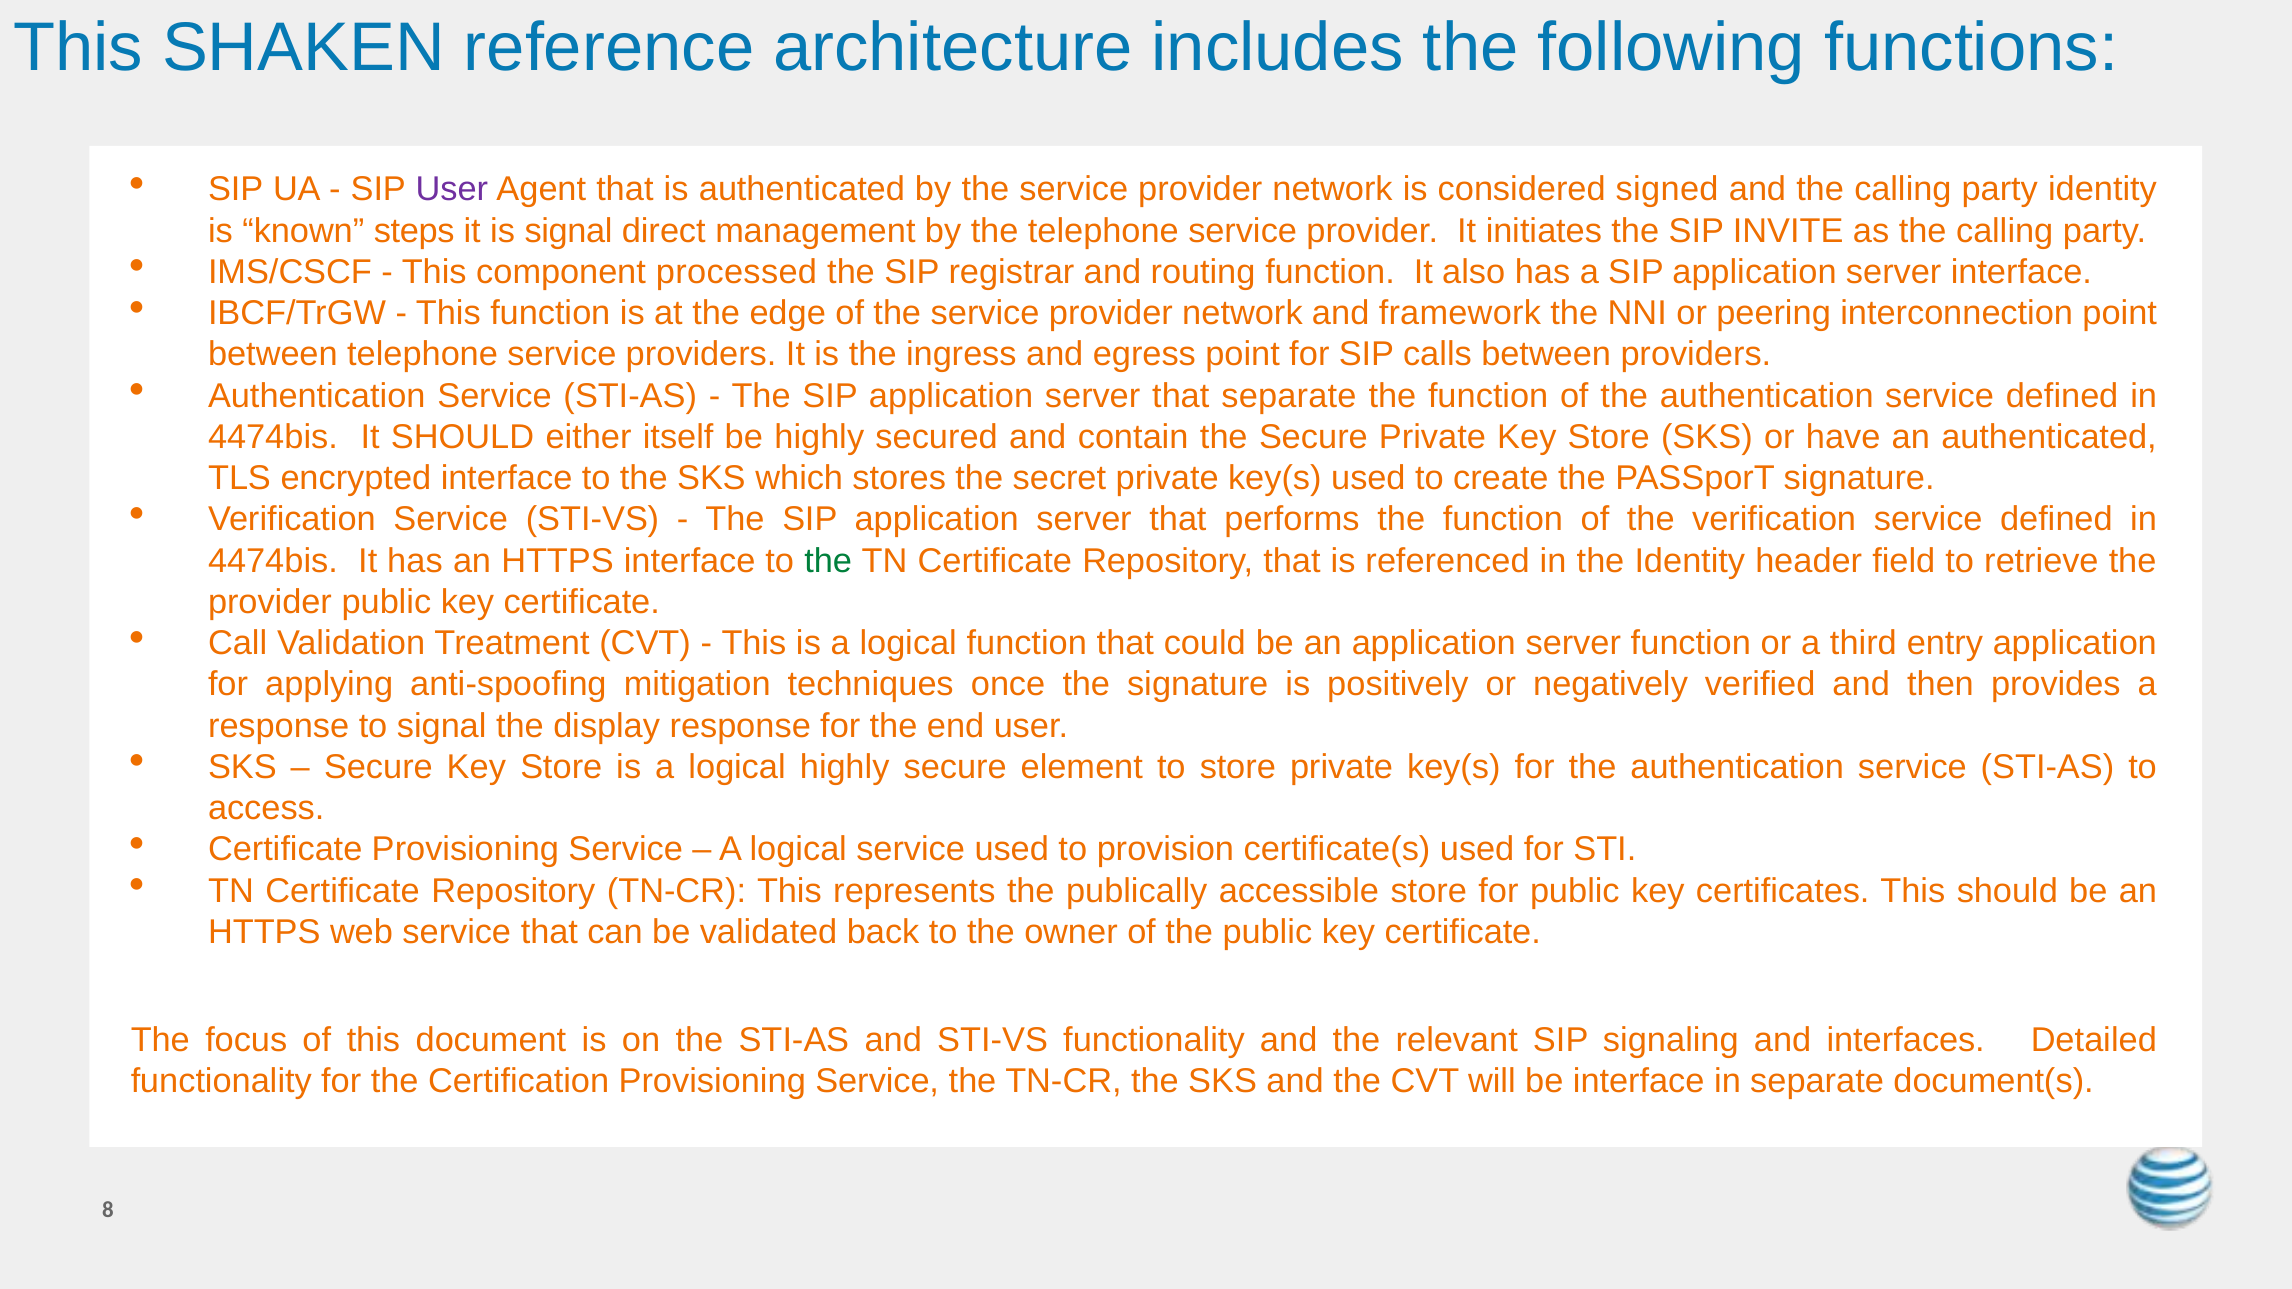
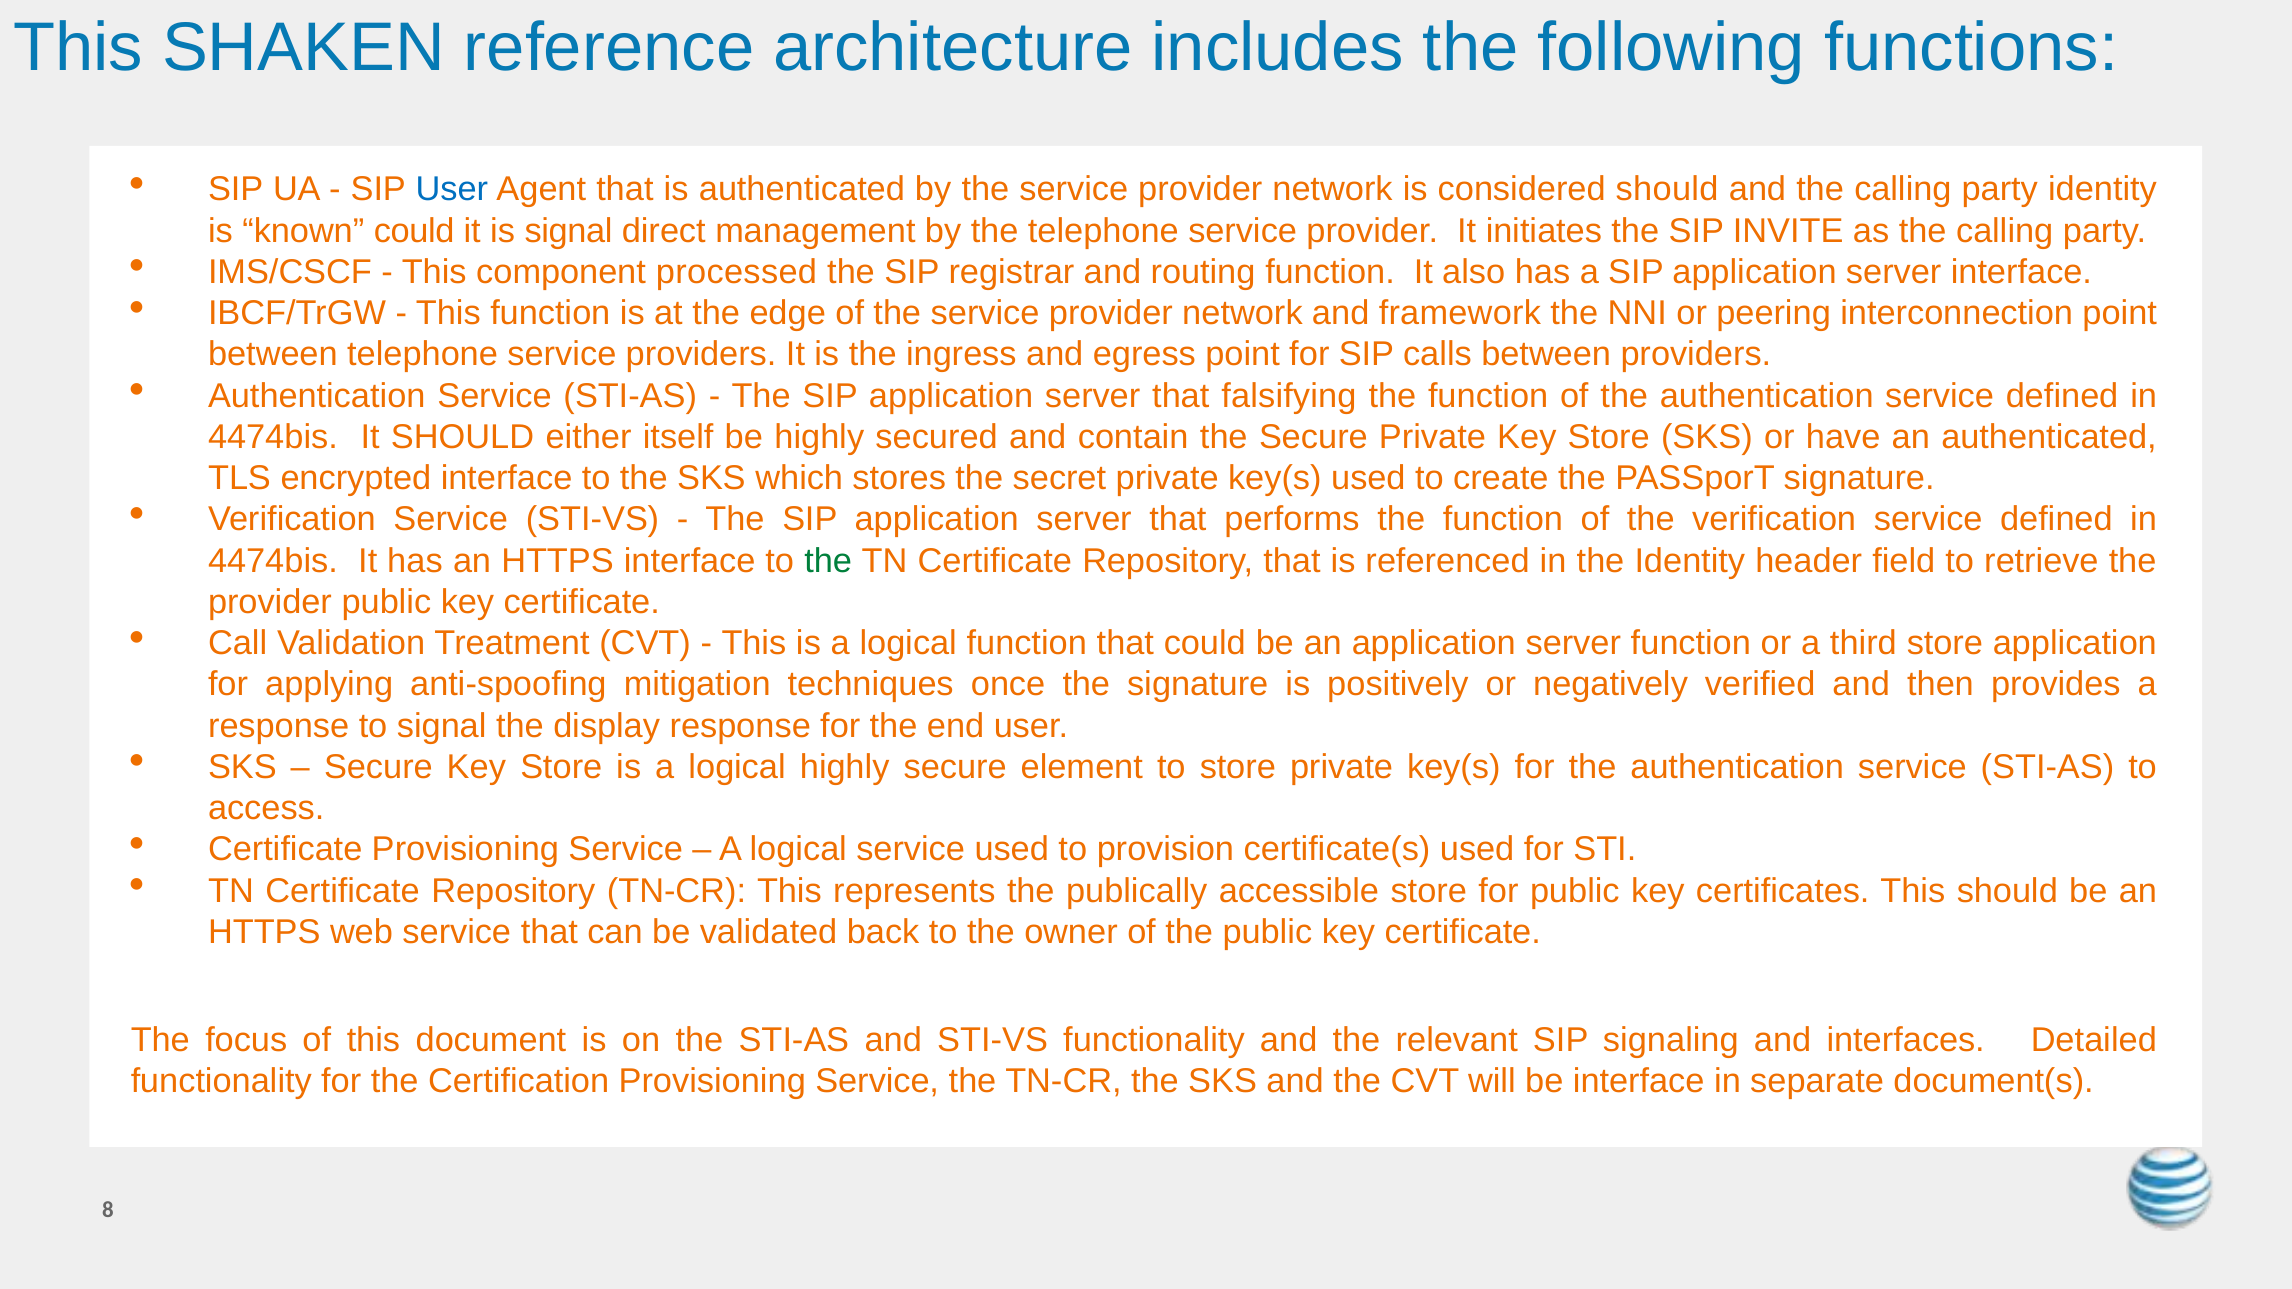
User colour: purple -> blue (452, 190)
considered signed: signed -> should (1667, 190)
known steps: steps -> could (414, 231)
that separate: separate -> falsifying (1289, 396)
third entry: entry -> store (1945, 643)
